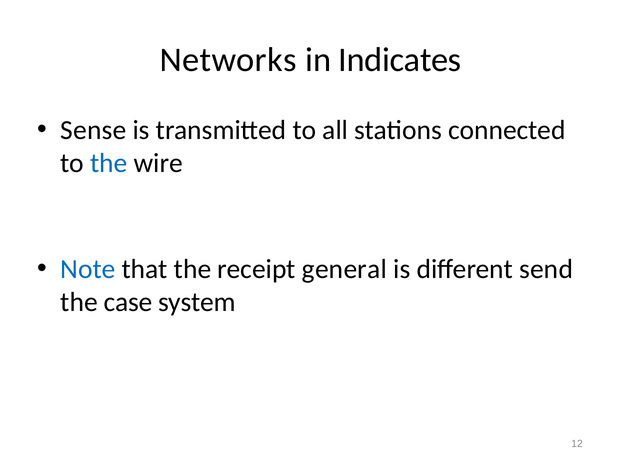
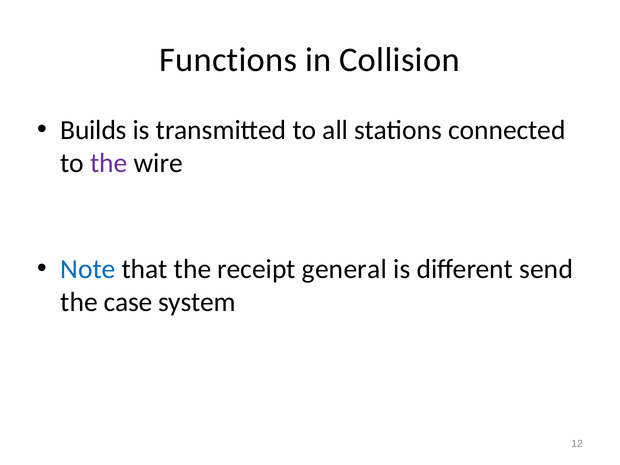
Networks: Networks -> Functions (228, 60)
Indicates: Indicates -> Collision (400, 60)
Sense: Sense -> Builds (94, 130)
the colour: blue -> purple (109, 163)
